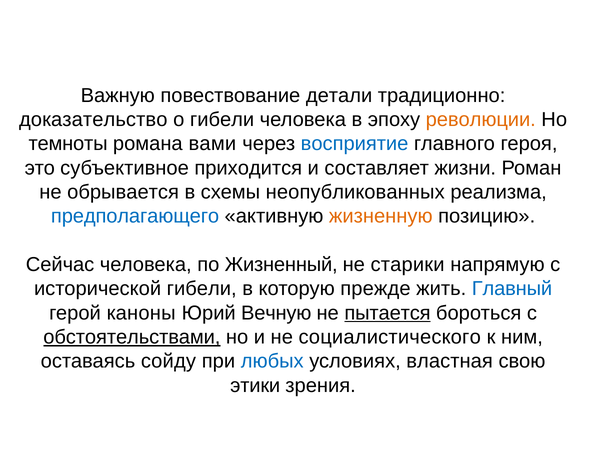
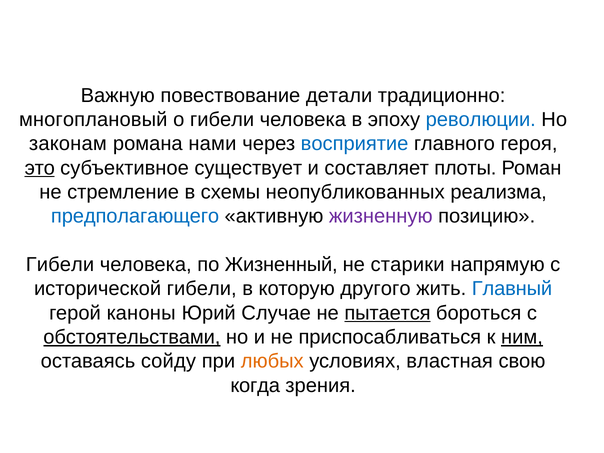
доказательство: доказательство -> многоплановый (93, 120)
революции colour: orange -> blue (481, 120)
темноты: темноты -> законам (68, 144)
вами: вами -> нами (212, 144)
это underline: none -> present (40, 168)
приходится: приходится -> существует (248, 168)
жизни: жизни -> плоты (465, 168)
обрывается: обрывается -> стремление (123, 192)
жизненную colour: orange -> purple (381, 216)
Сейчас: Сейчас -> Гибели (60, 265)
прежде: прежде -> другого (375, 289)
Вечную: Вечную -> Случае (276, 313)
социалистического: социалистического -> приспосабливаться (390, 337)
ним underline: none -> present (522, 337)
любых colour: blue -> orange (272, 361)
этики: этики -> когда (255, 385)
